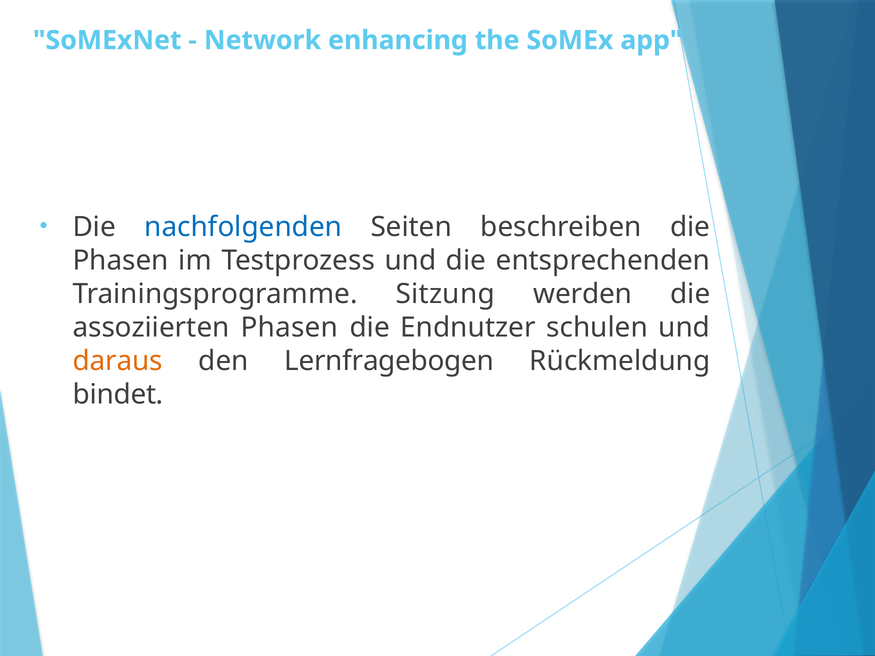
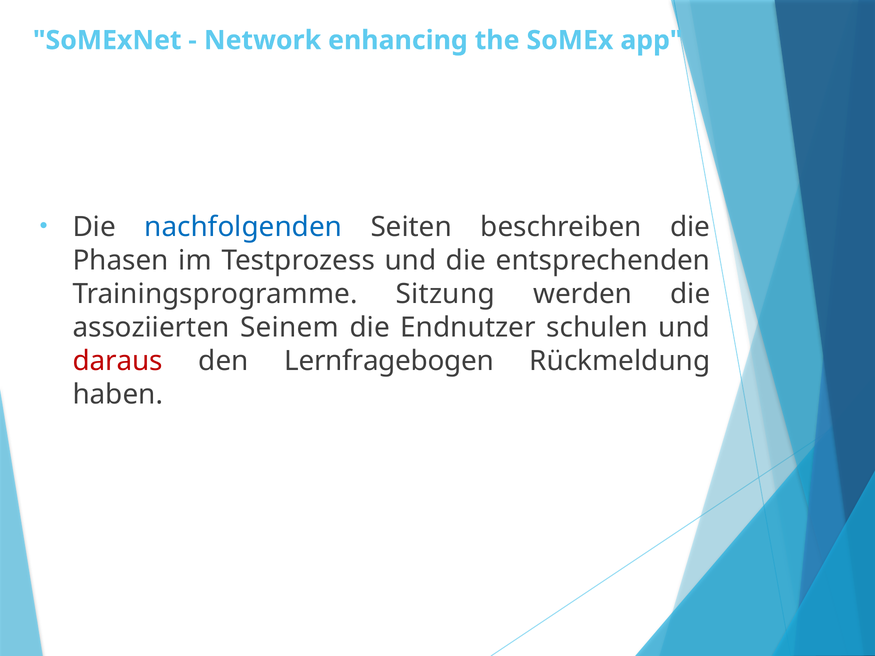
assoziierten Phasen: Phasen -> Seinem (289, 328)
daraus colour: orange -> red (118, 361)
bindet: bindet -> haben (118, 395)
